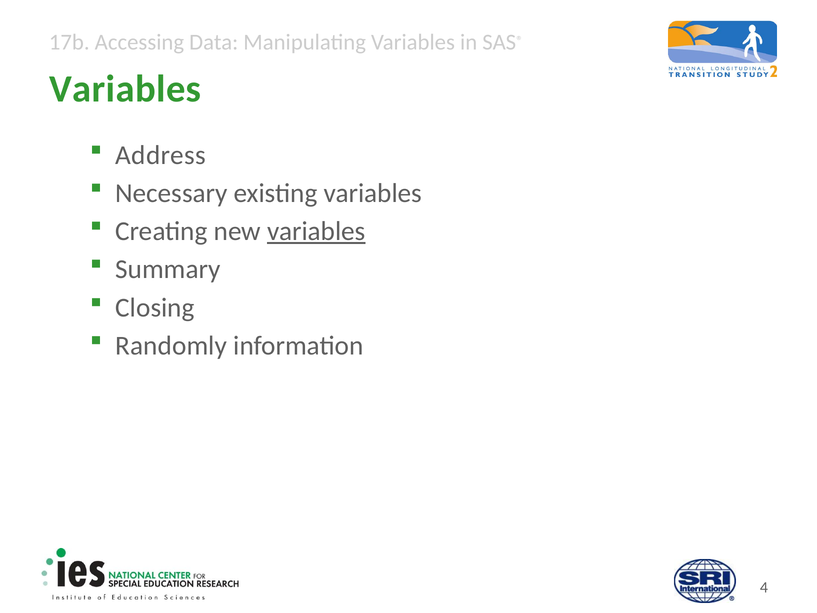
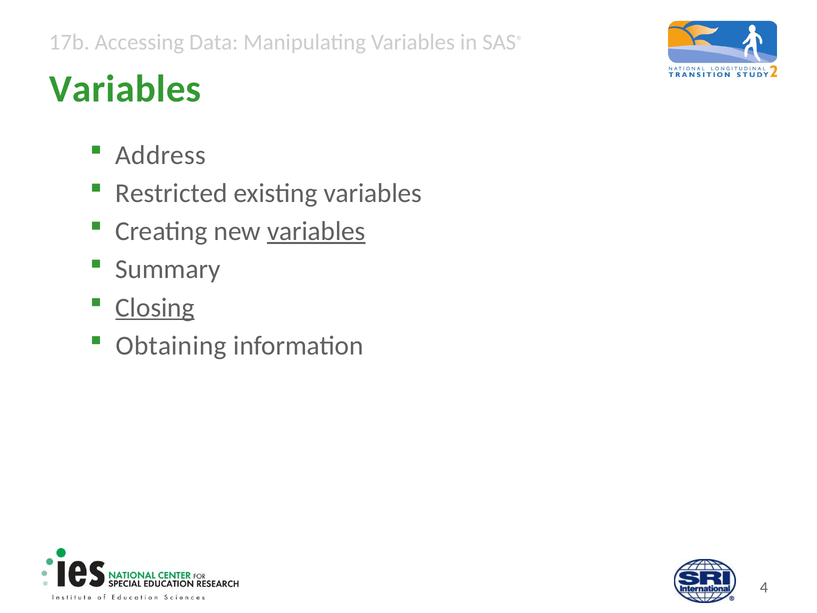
Necessary: Necessary -> Restricted (171, 193)
Closing underline: none -> present (155, 307)
Randomly: Randomly -> Obtaining (171, 346)
